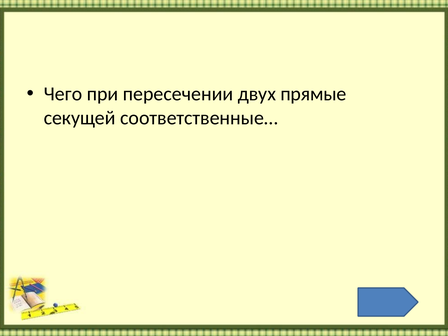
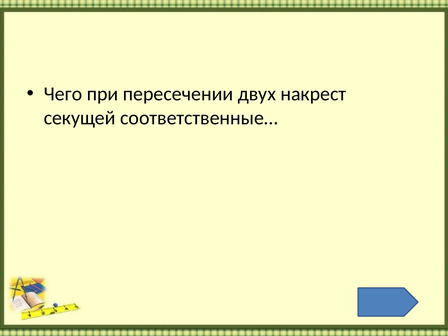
прямые: прямые -> накрест (313, 94)
